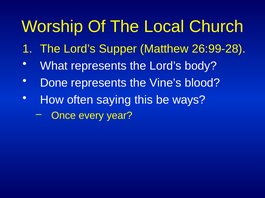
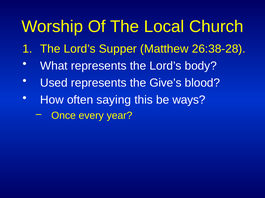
26:99-28: 26:99-28 -> 26:38-28 (219, 49)
Done: Done -> Used (54, 83)
Vine’s: Vine’s -> Give’s (166, 83)
